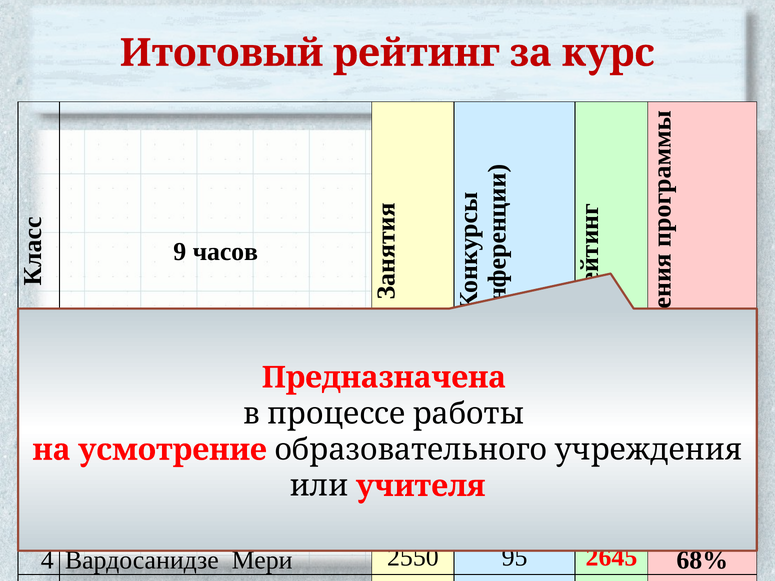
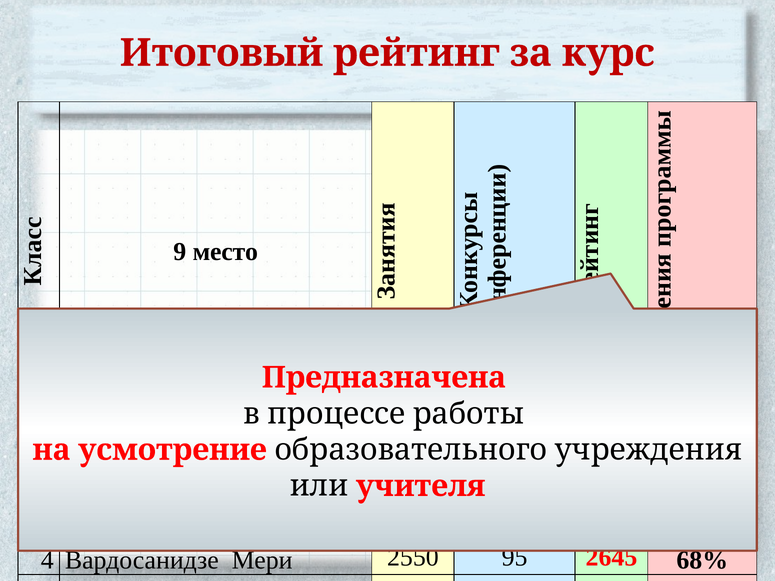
часов: часов -> место (225, 252)
